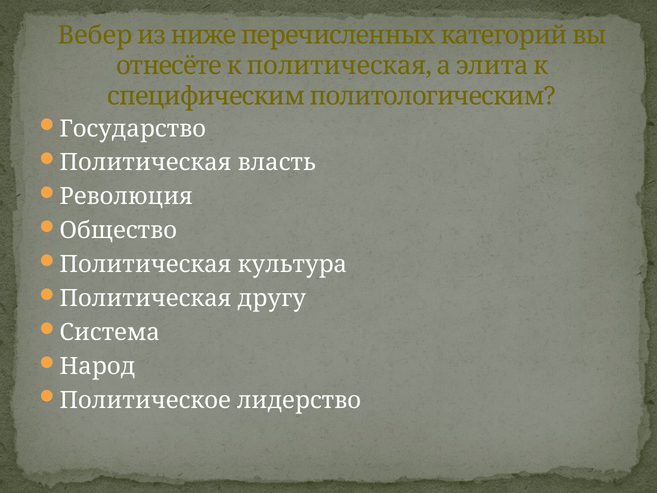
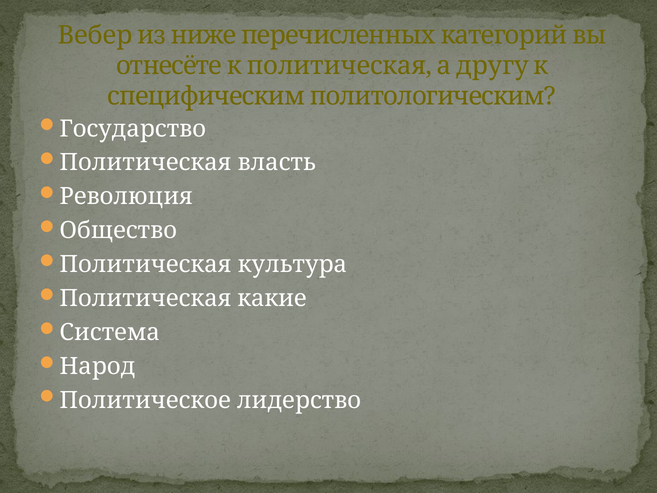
элита: элита -> другу (492, 66)
другу: другу -> какие (272, 298)
